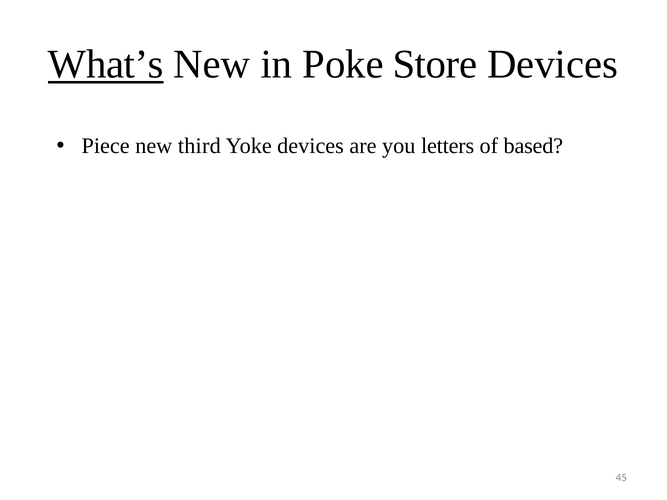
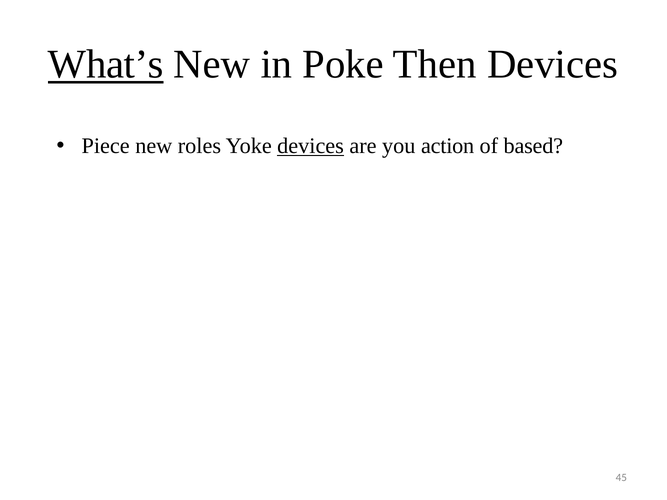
Store: Store -> Then (435, 65)
third: third -> roles (199, 146)
devices underline: none -> present (311, 146)
letters: letters -> action (448, 146)
